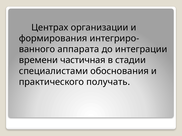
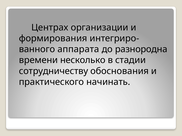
интеграции: интеграции -> разнородна (141, 49)
частичная: частичная -> несколько (83, 60)
специалистами: специалистами -> сотрудничеству (54, 71)
получать: получать -> начинать (108, 82)
